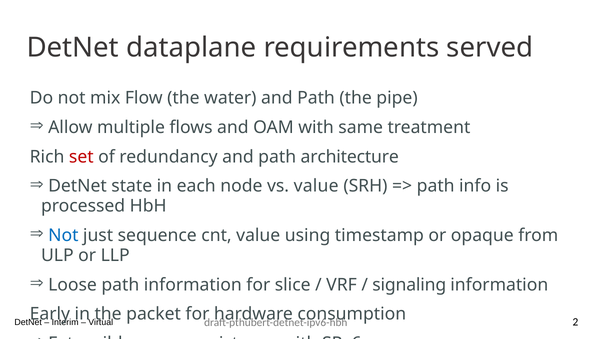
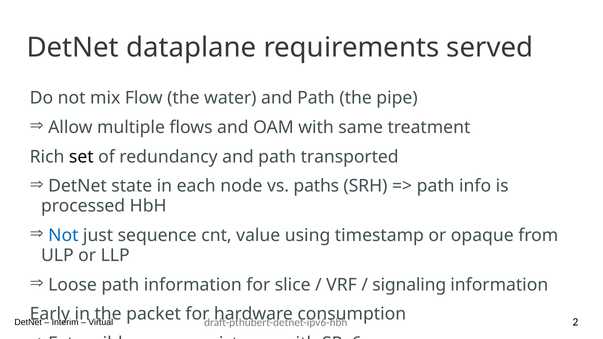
set colour: red -> black (81, 157)
architecture: architecture -> transported (350, 157)
vs value: value -> paths (316, 186)
